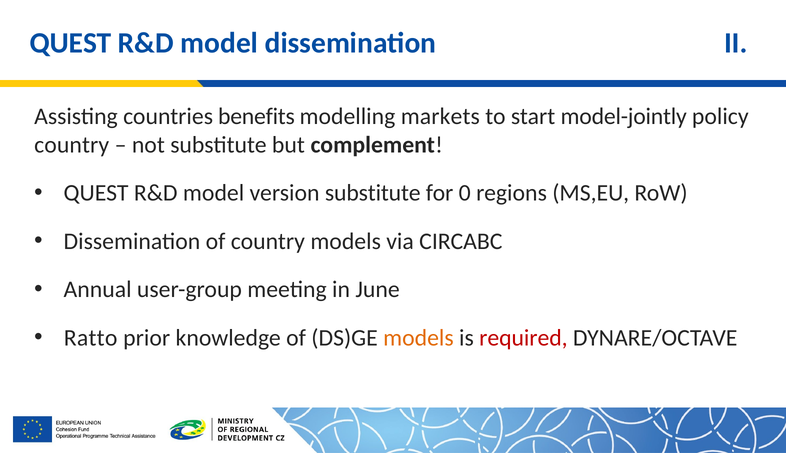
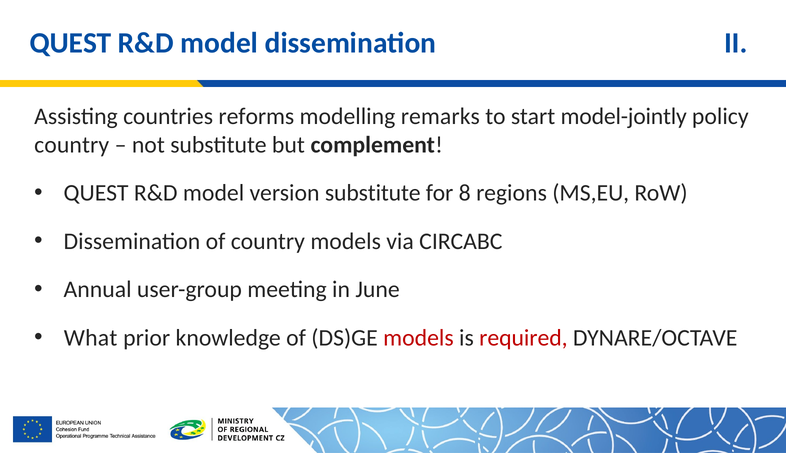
benefits: benefits -> reforms (256, 116)
markets: markets -> remarks (440, 116)
0: 0 -> 8 (465, 193)
Ratto: Ratto -> What (91, 338)
models colour: orange -> red (418, 338)
